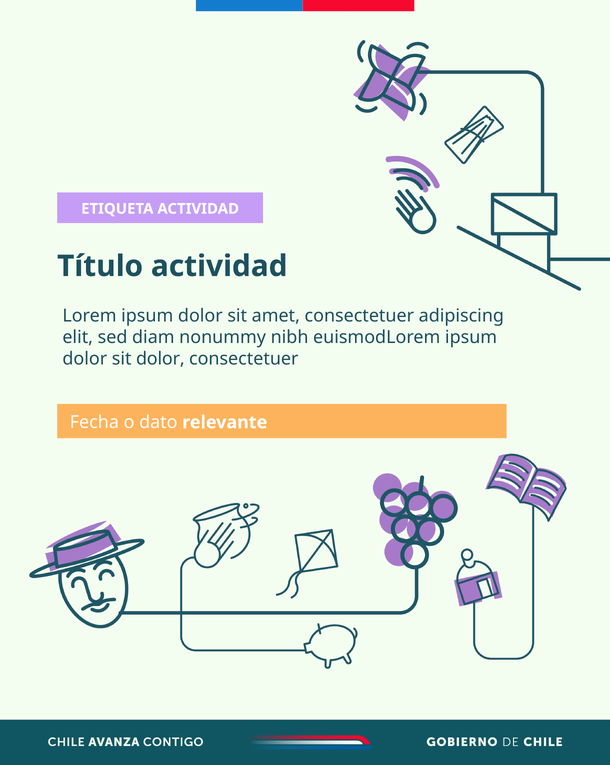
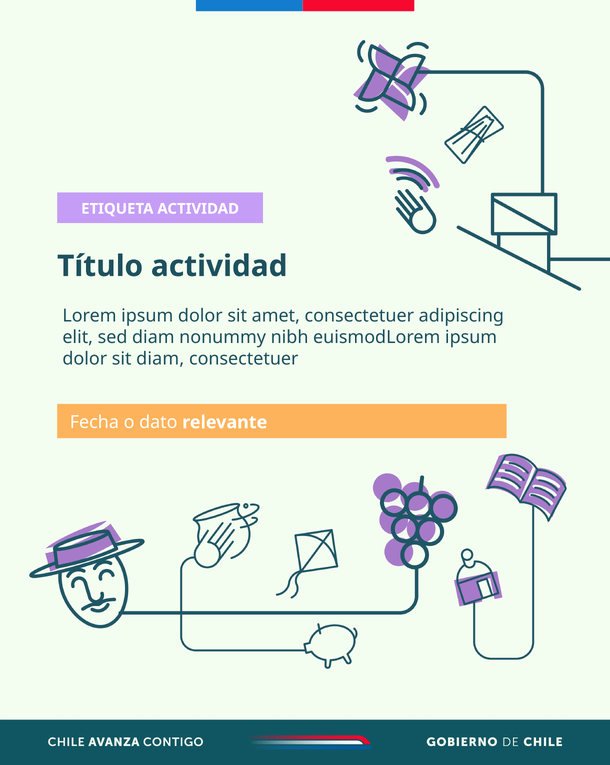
sit dolor: dolor -> diam (160, 359)
